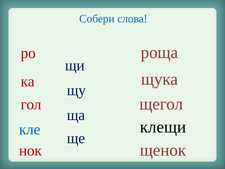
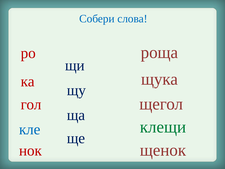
клещи colour: black -> green (163, 127)
